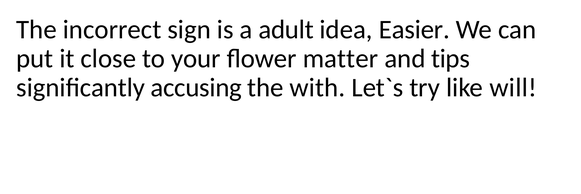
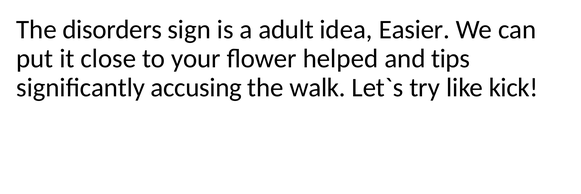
incorrect: incorrect -> disorders (112, 29)
matter: matter -> helped (340, 58)
with: with -> walk (318, 88)
will: will -> kick (513, 88)
